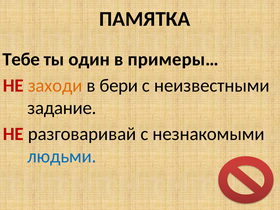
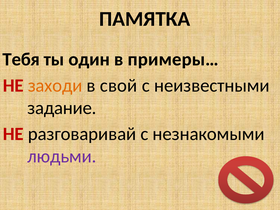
Тебе: Тебе -> Тебя (21, 59)
бери: бери -> свой (119, 85)
людьми colour: blue -> purple (62, 156)
